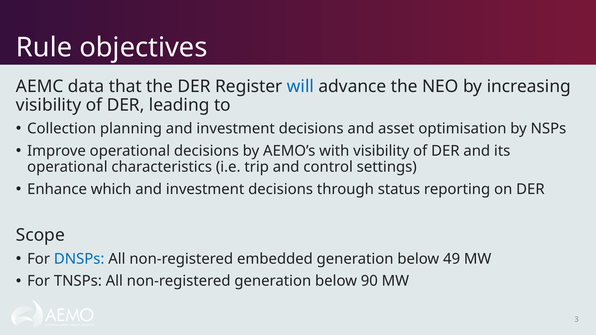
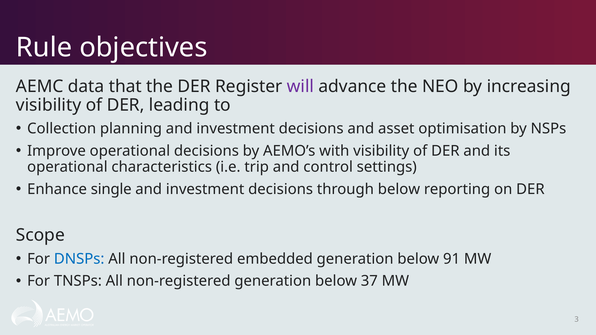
will colour: blue -> purple (300, 86)
which: which -> single (111, 189)
through status: status -> below (399, 189)
49: 49 -> 91 (452, 259)
90: 90 -> 37 (369, 281)
